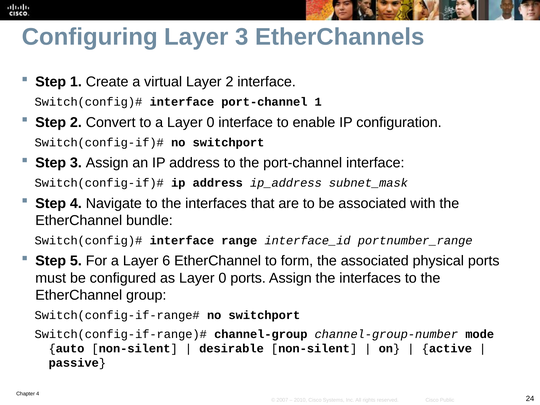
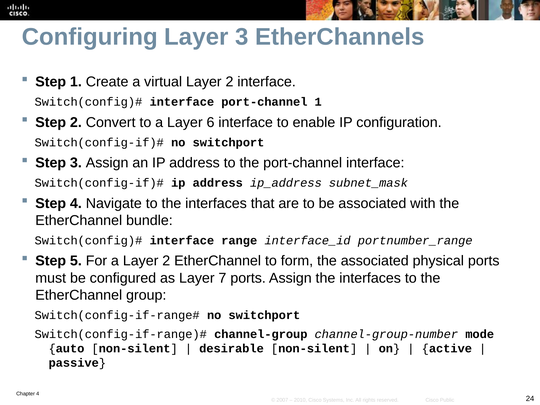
a Layer 0: 0 -> 6 (210, 122)
a Layer 6: 6 -> 2 (166, 261)
as Layer 0: 0 -> 7 (222, 278)
